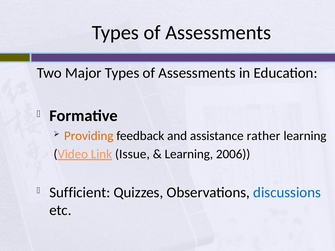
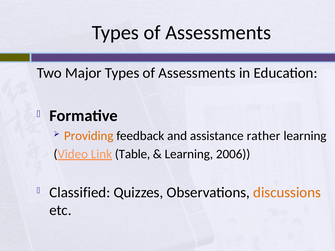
Issue: Issue -> Table (133, 154)
Sufficient: Sufficient -> Classified (80, 193)
discussions colour: blue -> orange (287, 193)
